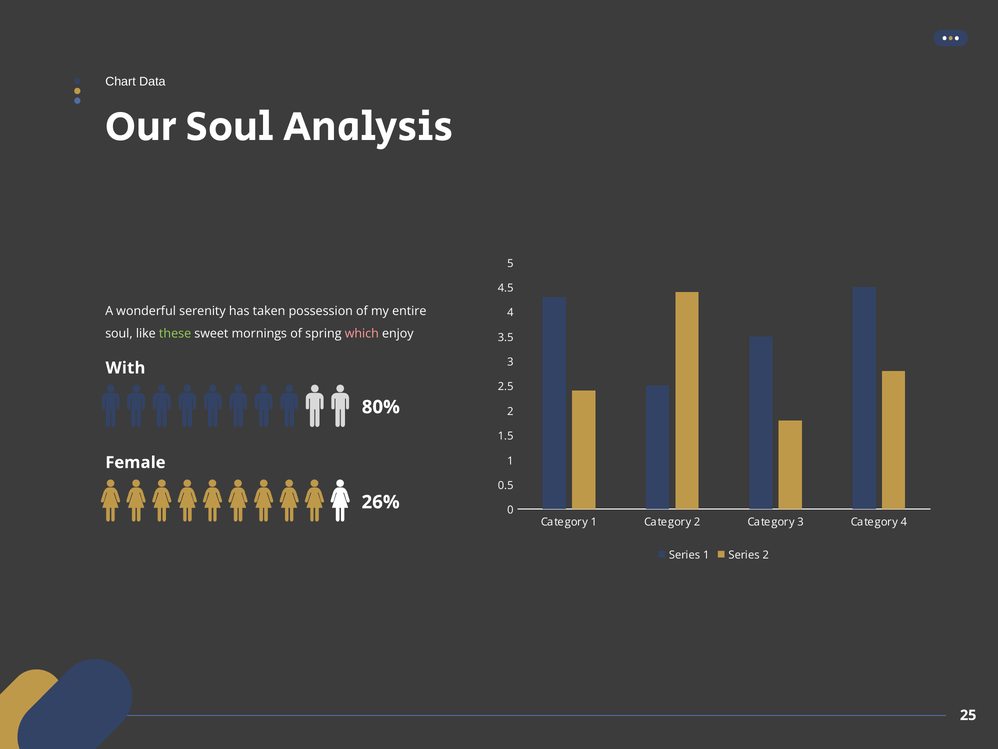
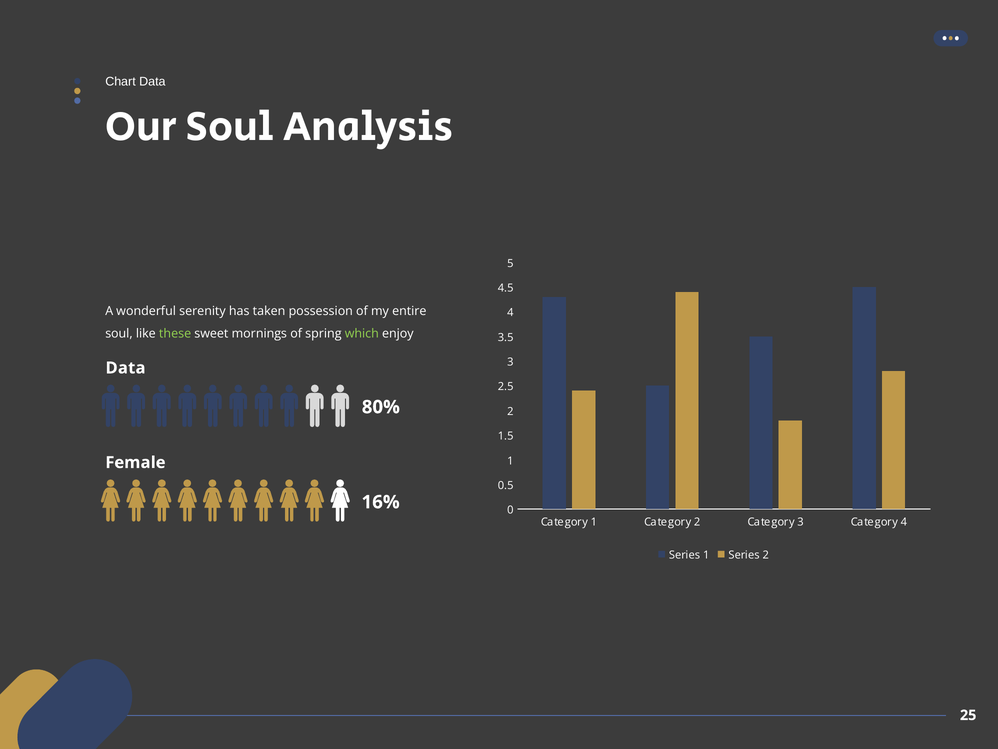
which colour: pink -> light green (362, 333)
With: With -> Data (125, 368)
26%: 26% -> 16% (381, 502)
